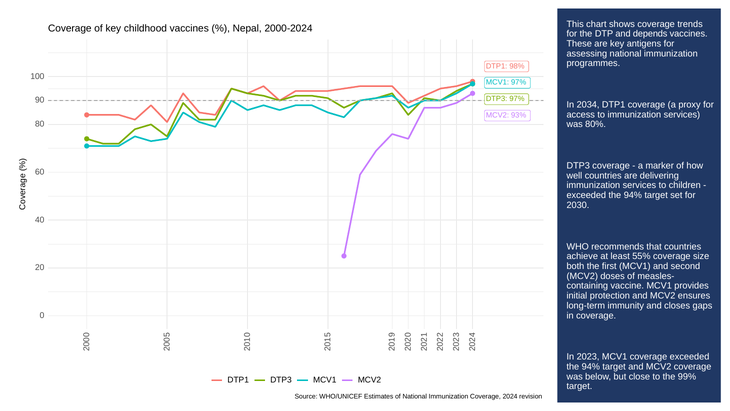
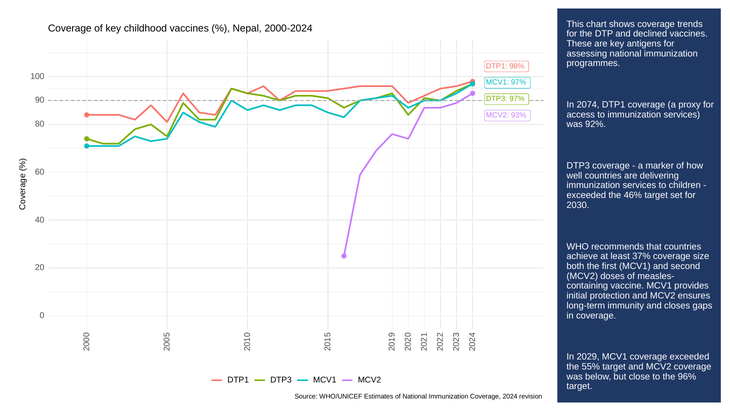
and depends: depends -> declined (650, 34)
2034: 2034 -> 2074 (588, 105)
80%: 80% -> 92% (596, 124)
94%: 94% -> 46% (633, 195)
55%: 55% -> 37% (641, 256)
In 2023: 2023 -> 2029 (588, 356)
94%: 94% -> 55% (591, 366)
99%: 99% -> 96% (687, 376)
